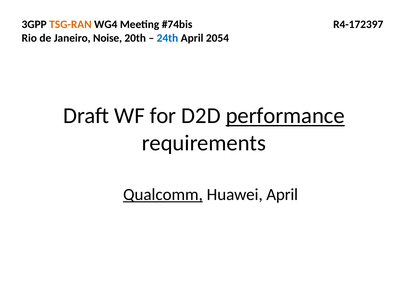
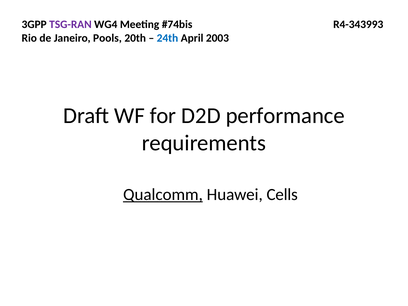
TSG-RAN colour: orange -> purple (70, 24)
R4-172397: R4-172397 -> R4-343993 (358, 24)
Noise: Noise -> Pools (107, 38)
2054: 2054 -> 2003 (217, 38)
performance underline: present -> none (285, 116)
Huawei April: April -> Cells (282, 195)
